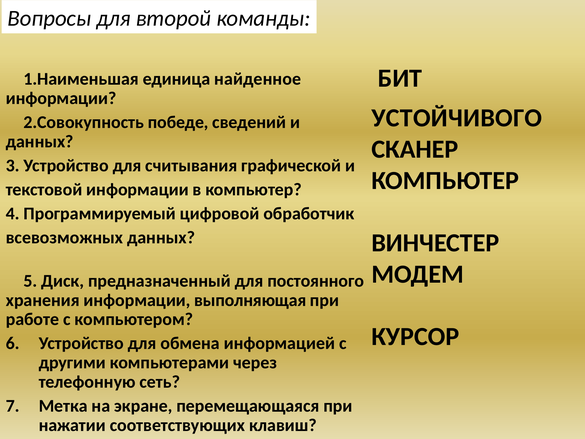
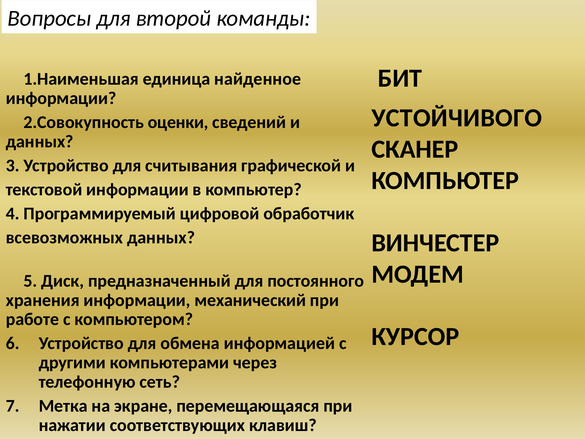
победе: победе -> оценки (178, 122)
выполняющая: выполняющая -> механический (250, 300)
